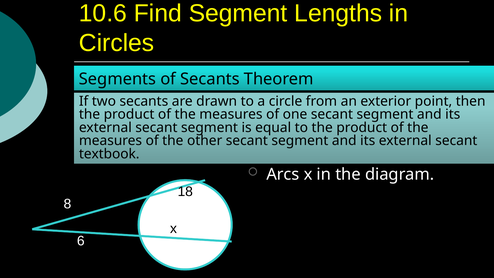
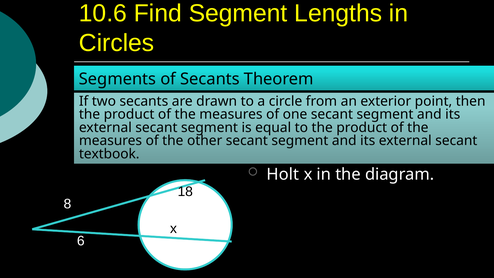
Arcs: Arcs -> Holt (283, 174)
